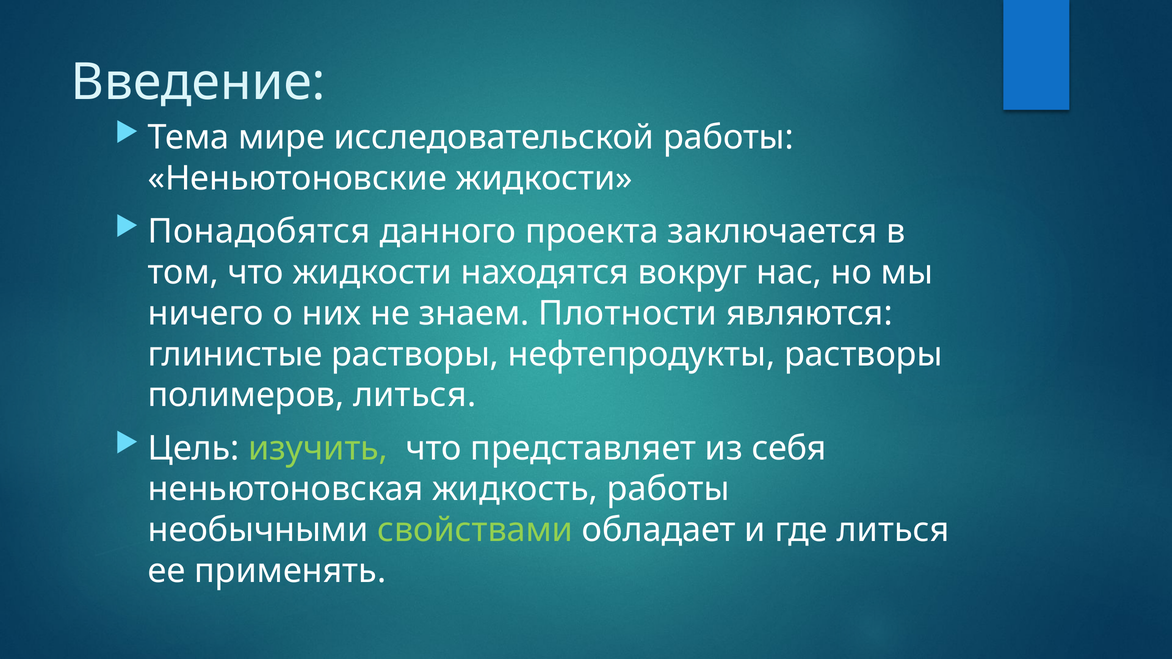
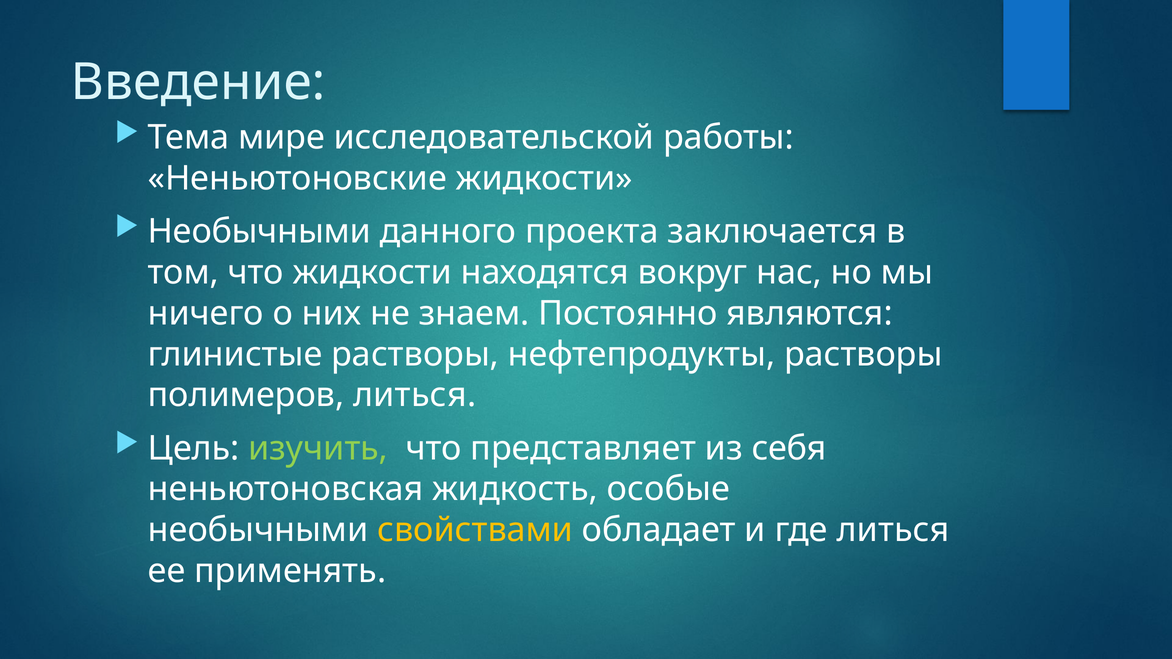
Понадобятся: Понадобятся -> Необычными (259, 232)
Плотности: Плотности -> Постоянно (628, 313)
жидкость работы: работы -> особые (668, 489)
свойствами colour: light green -> yellow (475, 530)
